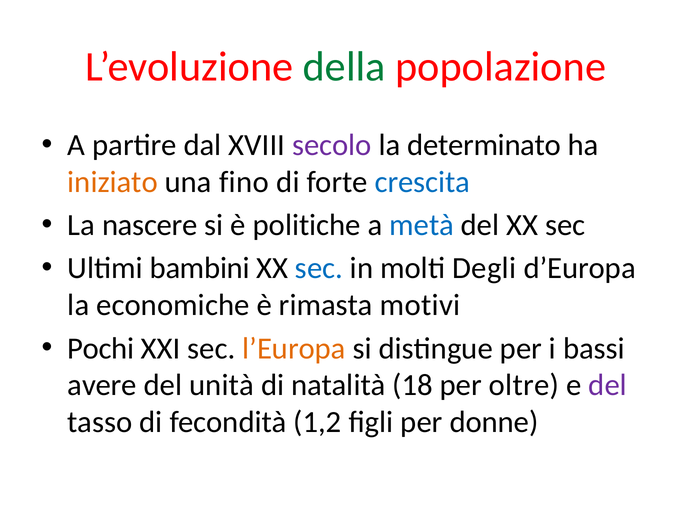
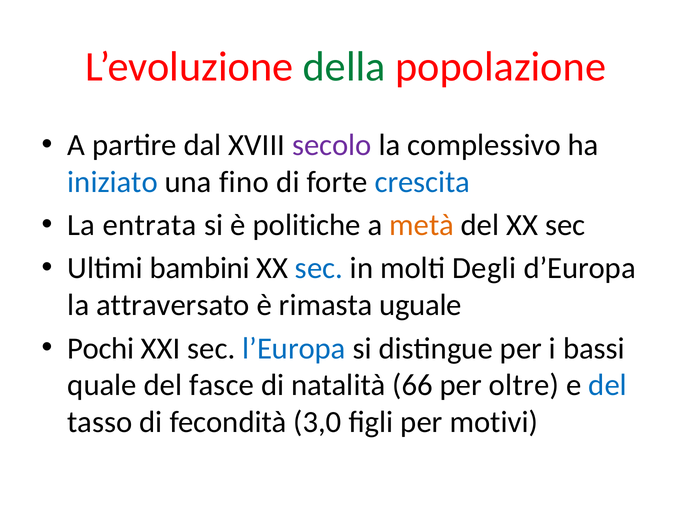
determinato: determinato -> complessivo (484, 145)
iniziato colour: orange -> blue (113, 182)
nascere: nascere -> entrata (150, 225)
metà colour: blue -> orange (422, 225)
economiche: economiche -> attraversato (173, 305)
motivi: motivi -> uguale (420, 305)
l’Europa colour: orange -> blue (294, 348)
avere: avere -> quale (102, 385)
unità: unità -> fasce (222, 385)
18: 18 -> 66 (412, 385)
del colour: purple -> blue (608, 385)
1,2: 1,2 -> 3,0 (317, 422)
donne: donne -> motivi (494, 422)
